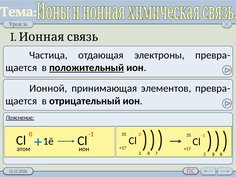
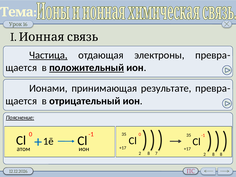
Частица underline: none -> present (48, 55)
Ионной: Ионной -> Ионами (48, 88)
элементов: элементов -> результате (166, 88)
